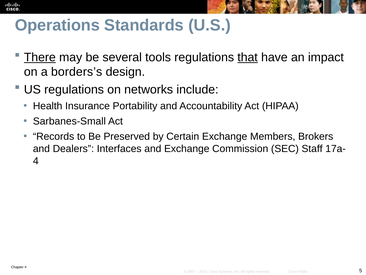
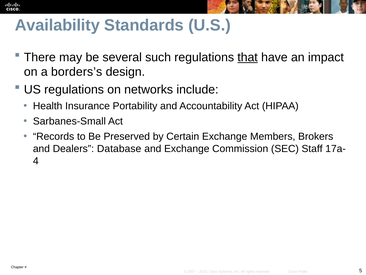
Operations: Operations -> Availability (57, 25)
There underline: present -> none (40, 57)
tools: tools -> such (158, 57)
Interfaces: Interfaces -> Database (119, 149)
